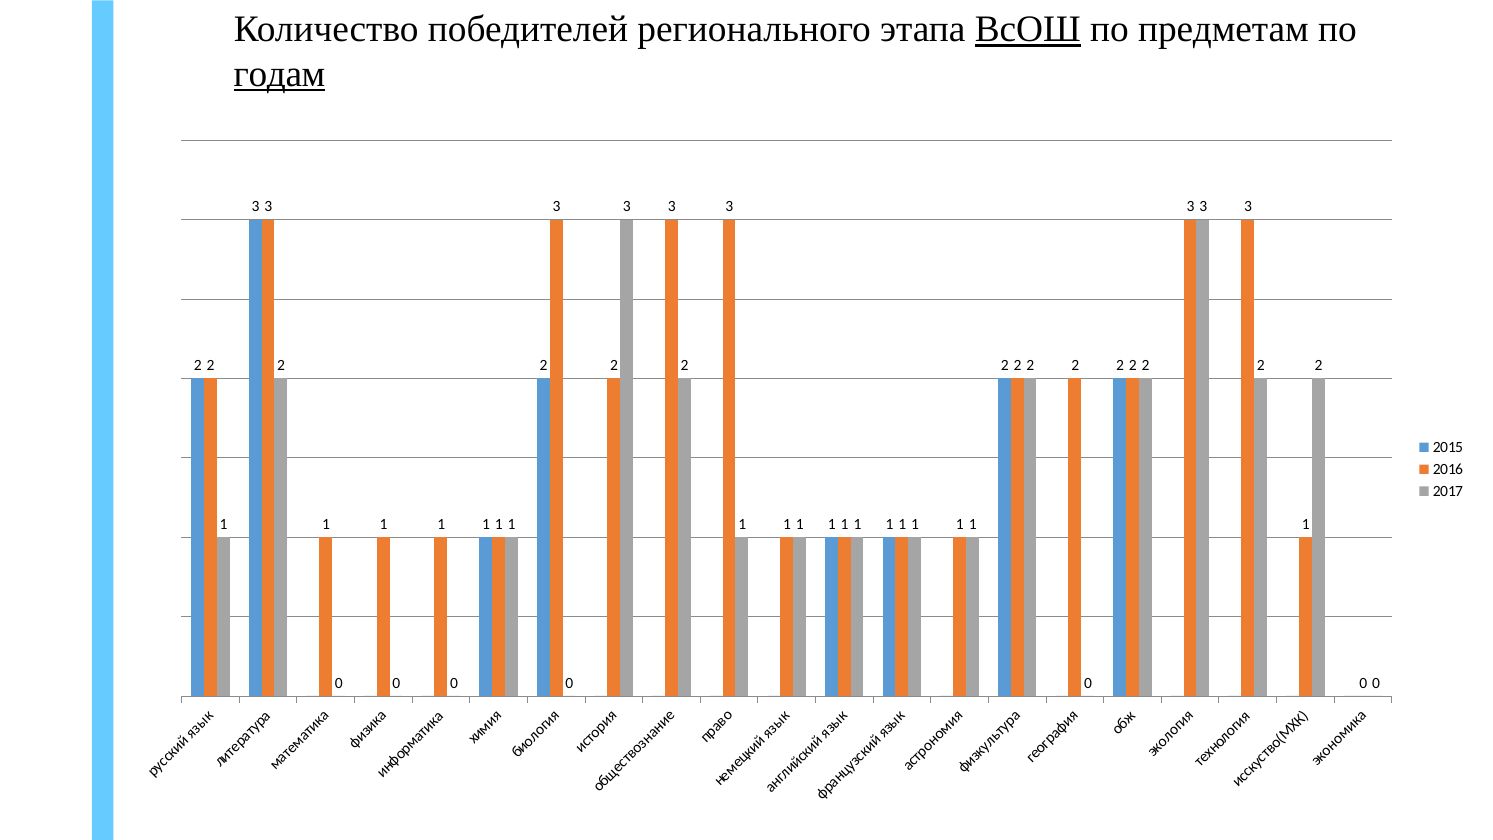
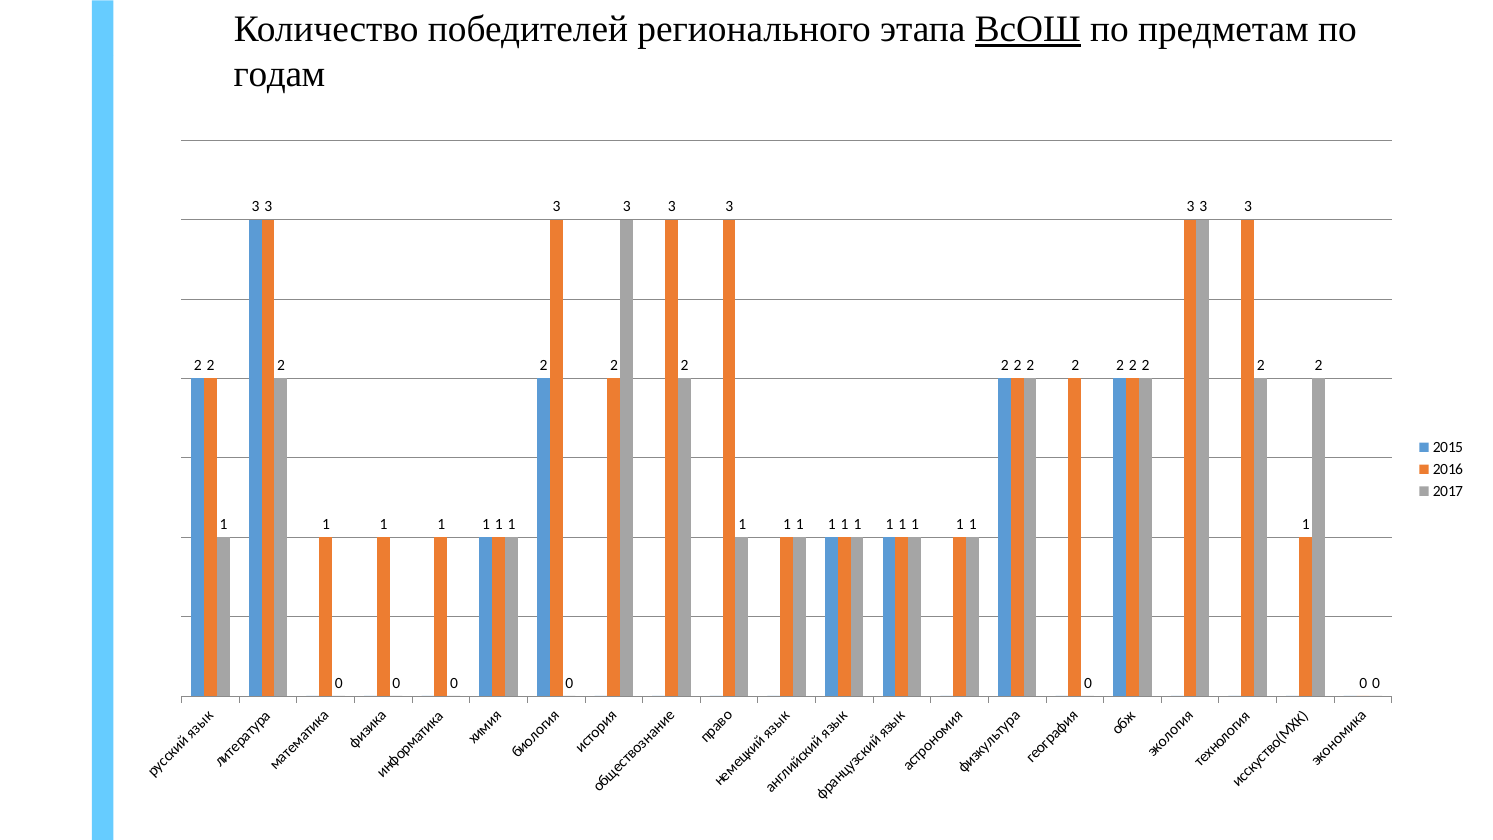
годам underline: present -> none (280, 74)
